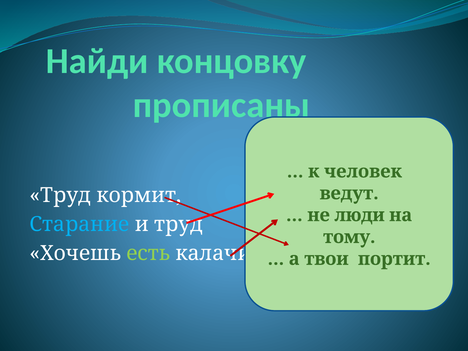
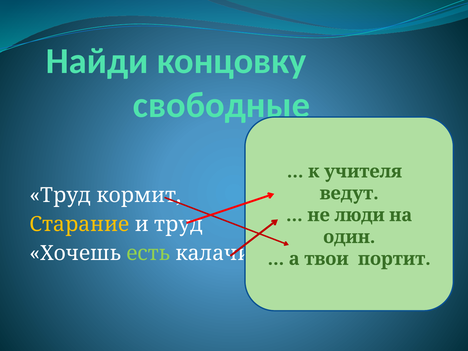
прописаны: прописаны -> свободные (221, 105)
человек: человек -> учителя (363, 171)
Старание colour: light blue -> yellow (79, 224)
тому: тому -> один (349, 237)
